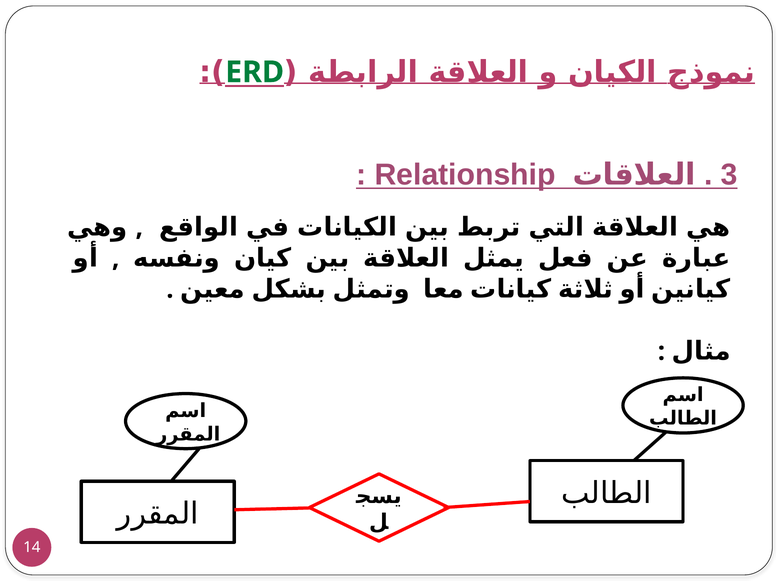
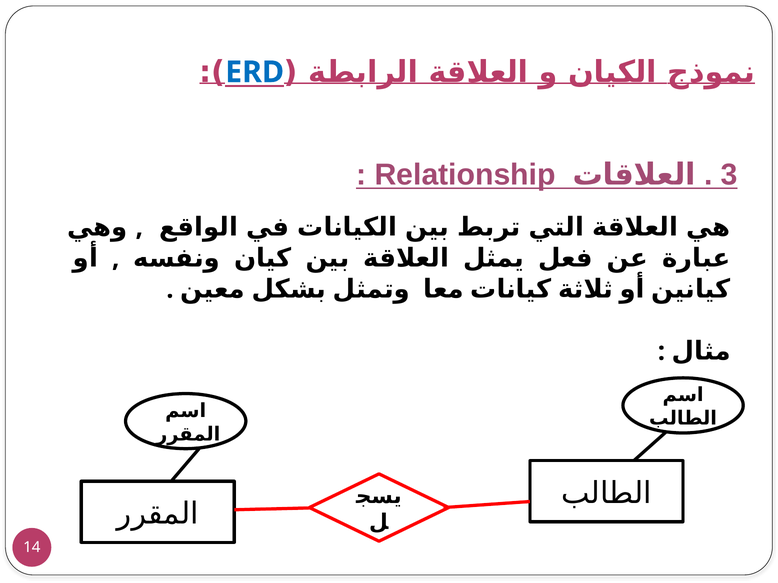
ERD colour: green -> blue (255, 72)
